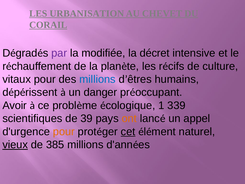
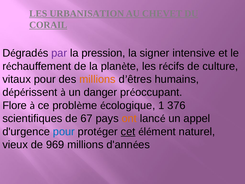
modifiée: modifiée -> pression (103, 53)
décret: décret -> signer (155, 53)
millions colour: blue -> orange (97, 79)
Avoir: Avoir -> Flore (15, 105)
339: 339 -> 376 (176, 105)
39: 39 -> 67 (87, 118)
pour colour: orange -> blue (64, 131)
vieux underline: present -> none (15, 145)
385: 385 -> 969 (55, 145)
